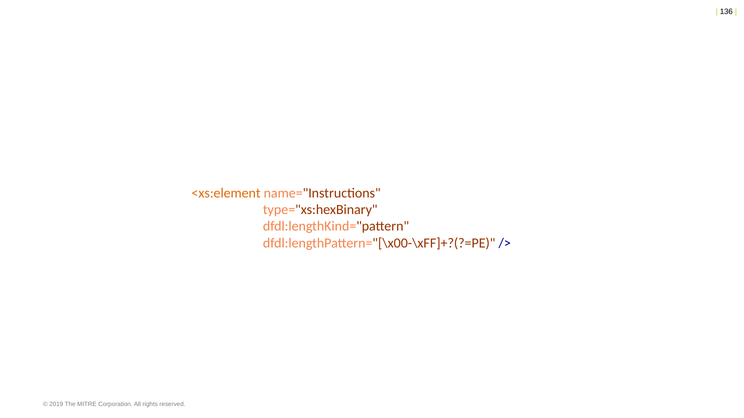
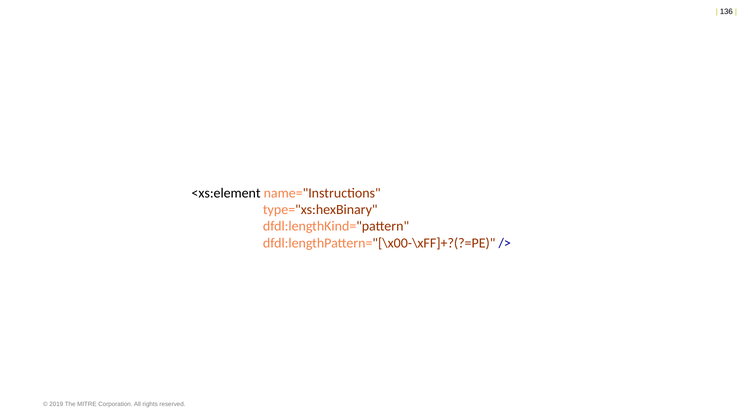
<xs:element colour: orange -> black (226, 193)
